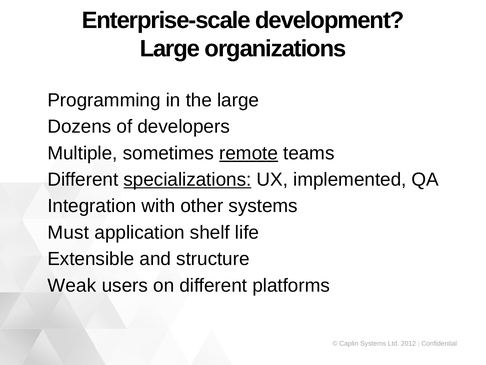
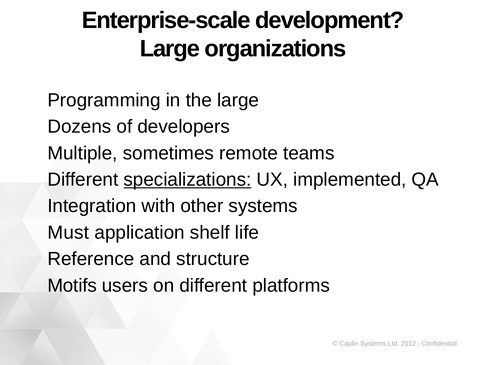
remote underline: present -> none (249, 153)
Extensible: Extensible -> Reference (91, 259)
Weak: Weak -> Motifs (72, 285)
